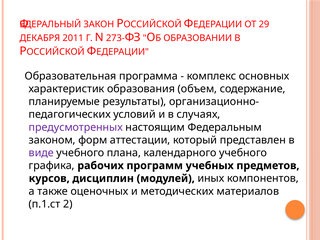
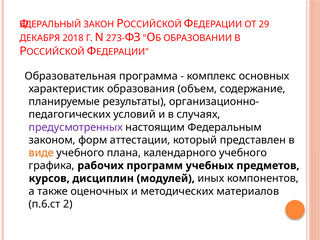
2011: 2011 -> 2018 (73, 38)
виде colour: purple -> orange (41, 153)
п.1.ст: п.1.ст -> п.6.ст (45, 204)
